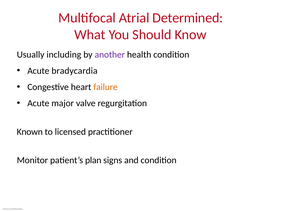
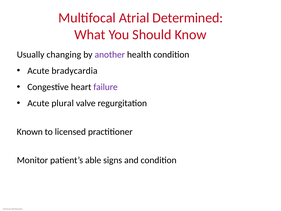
including: including -> changing (64, 54)
failure colour: orange -> purple (106, 87)
major: major -> plural (63, 103)
plan: plan -> able (93, 160)
